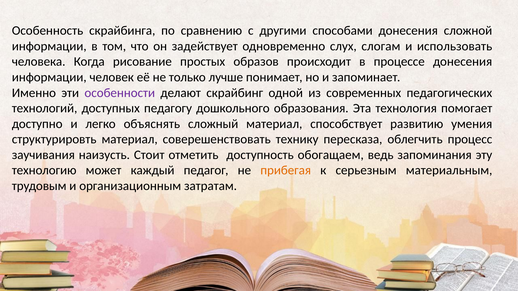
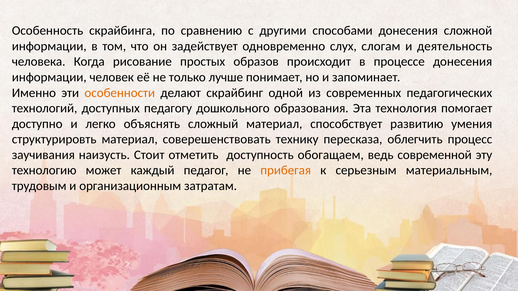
использовать: использовать -> деятельность (455, 46)
особенности colour: purple -> orange (120, 93)
запоминания: запоминания -> современной (435, 155)
